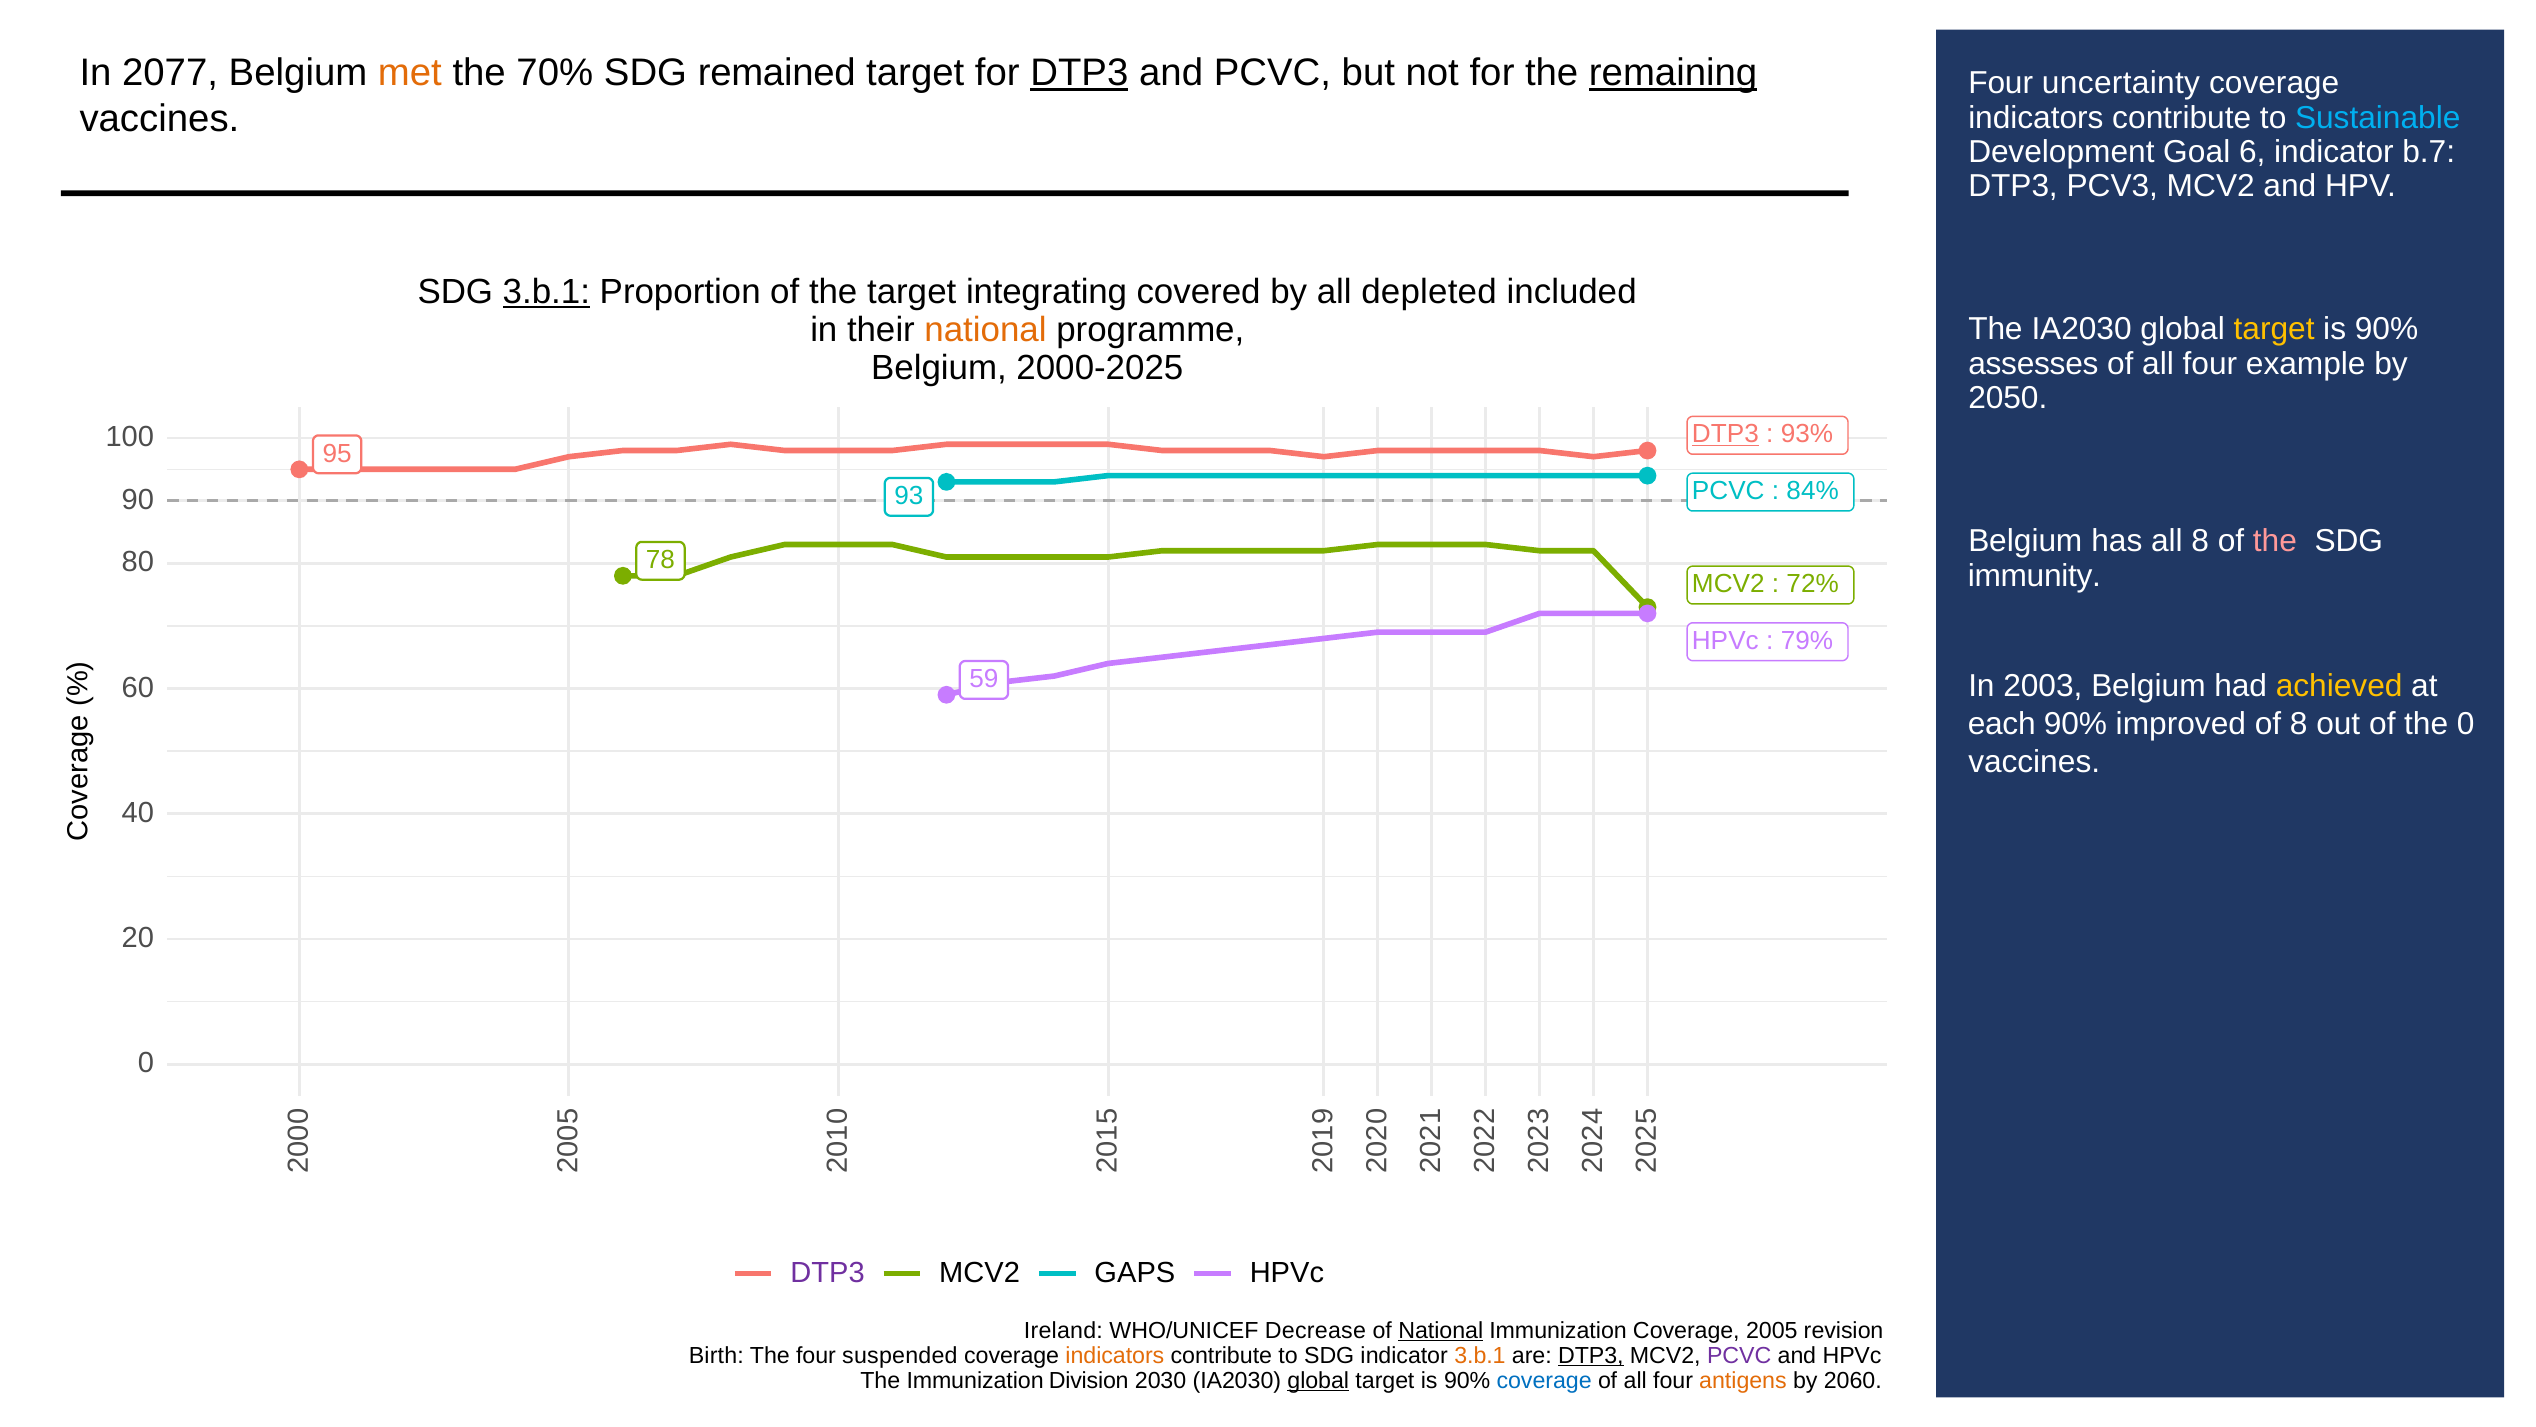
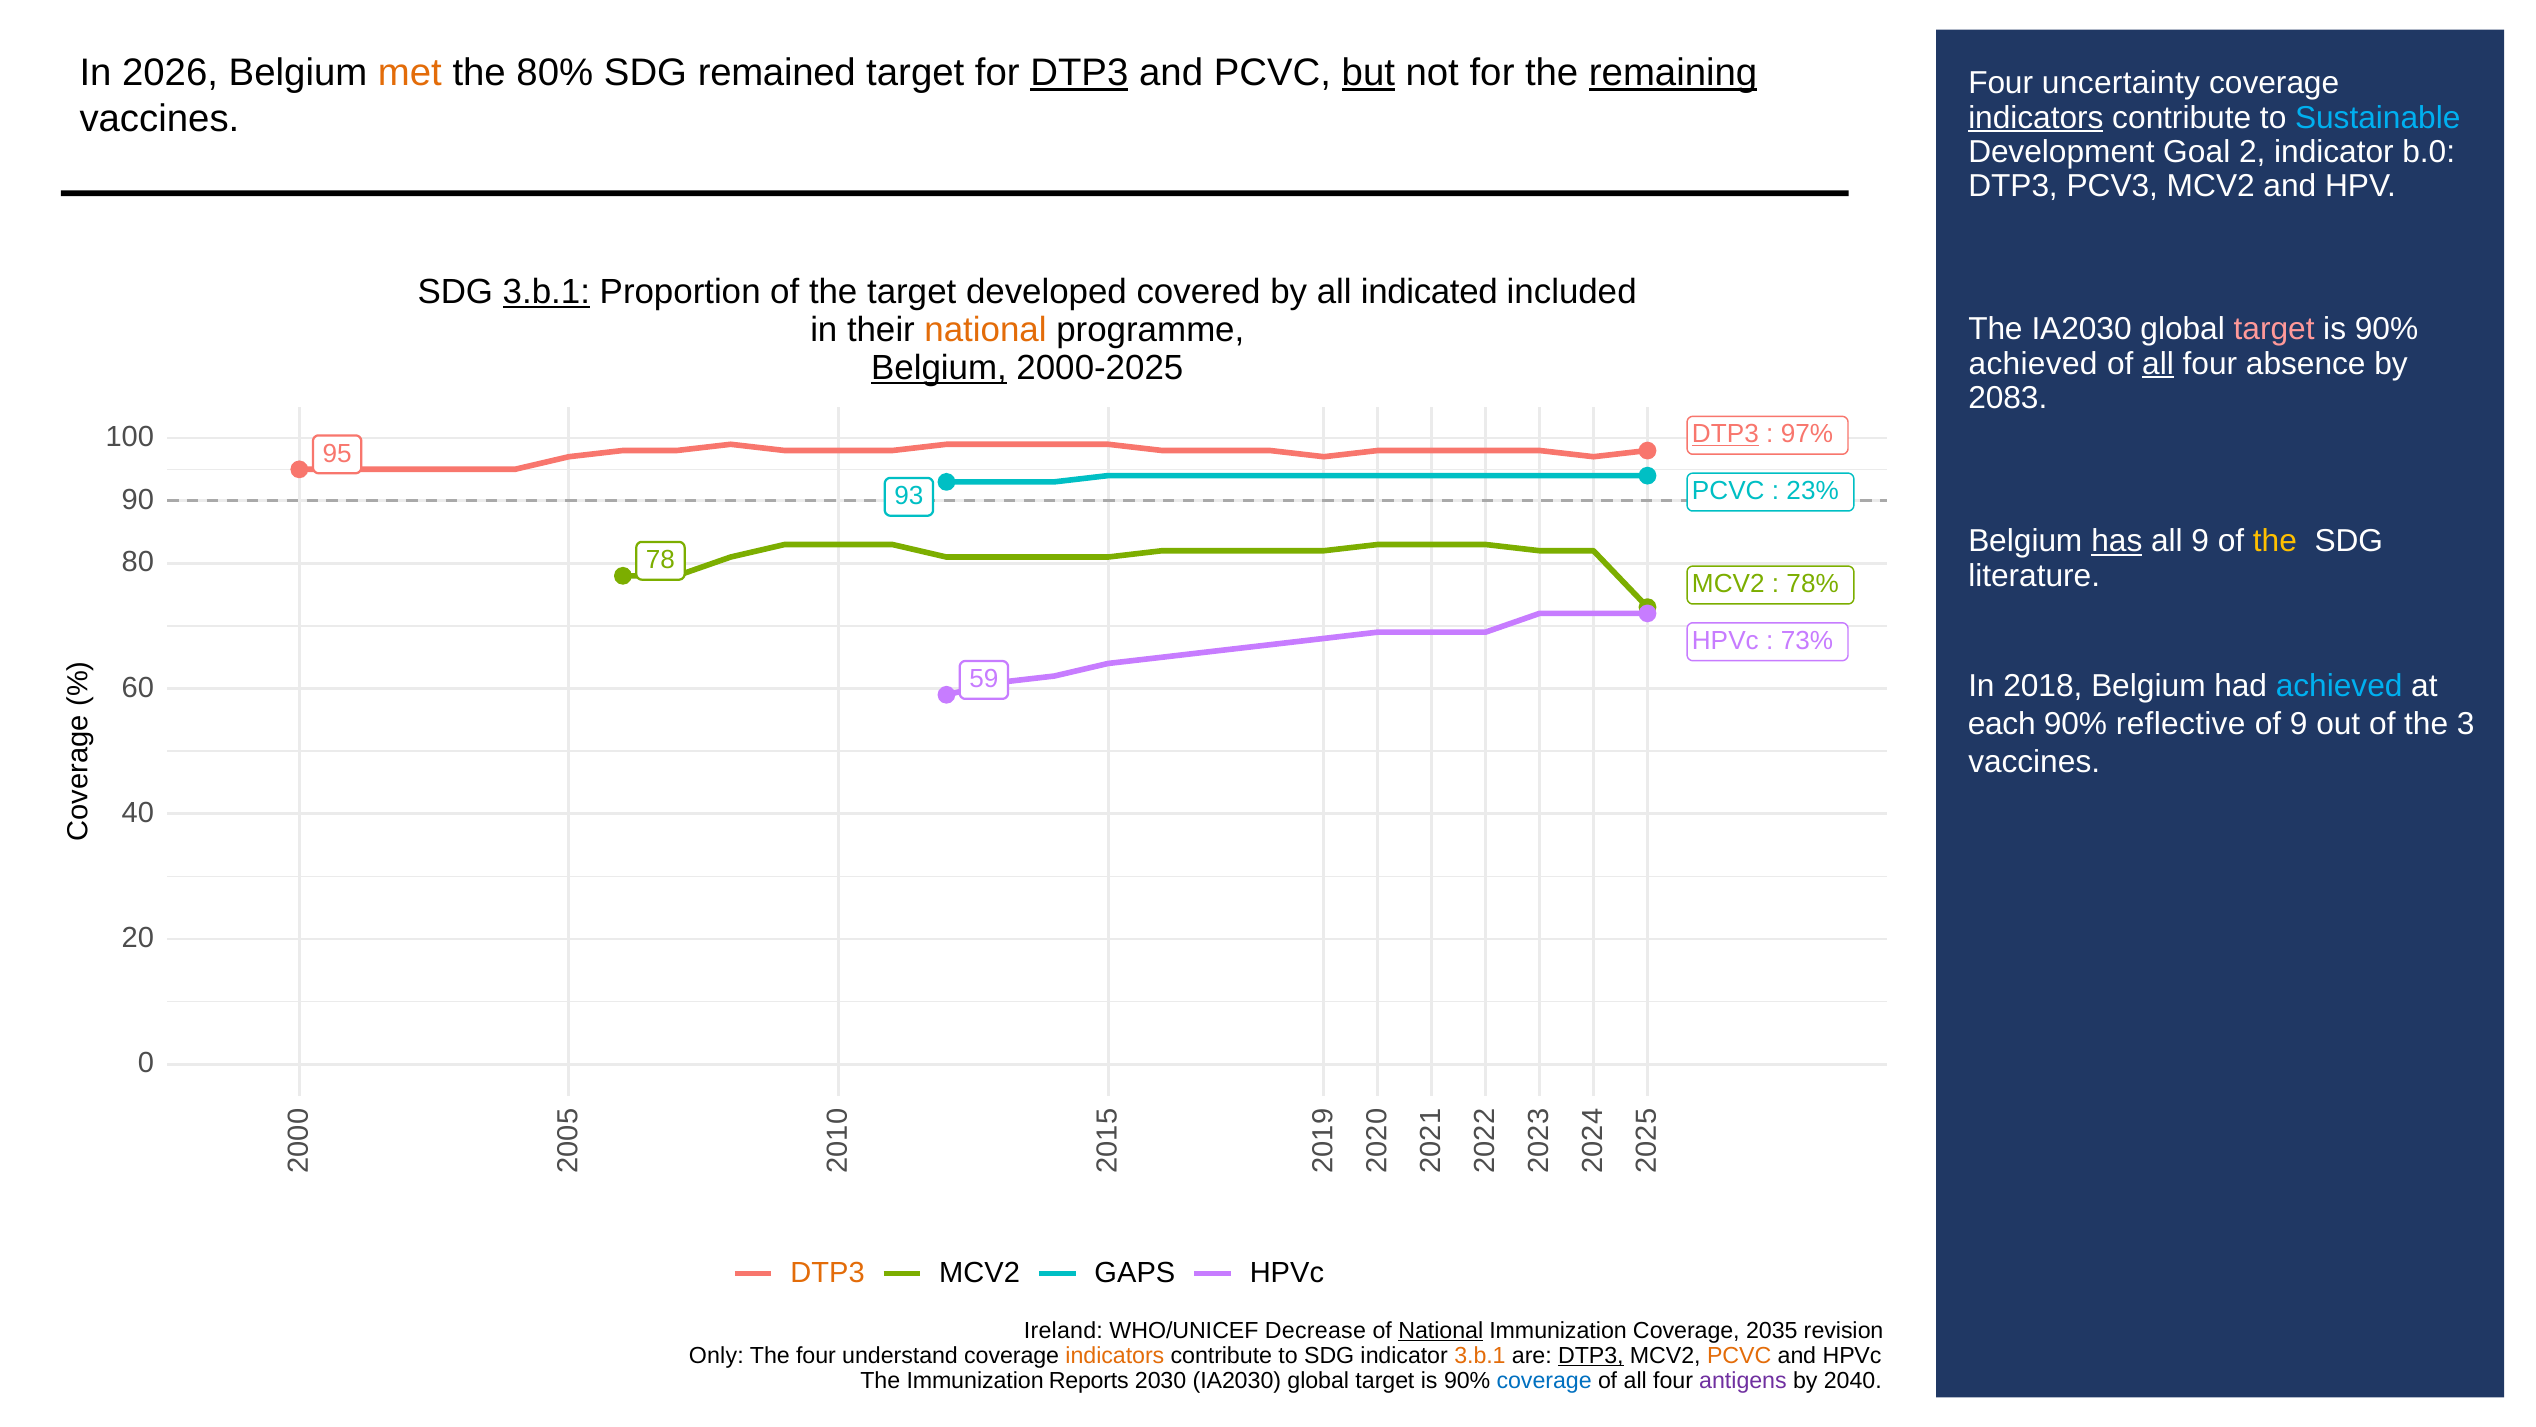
2077: 2077 -> 2026 (170, 73)
70%: 70% -> 80% (555, 73)
but underline: none -> present (1368, 73)
indicators underline: none -> present (2036, 118)
Goal 6: 6 -> 2 (2252, 152)
b.7: b.7 -> b.0 (2429, 152)
integrating: integrating -> developed (1046, 292)
depleted: depleted -> indicated (1429, 292)
target colour: yellow -> pink (2274, 329)
assesses: assesses -> achieved (2033, 364)
all underline: none -> present (2158, 364)
example: example -> absence (2306, 364)
Belgium underline: none -> present (939, 368)
2050: 2050 -> 2083 (2008, 398)
93%: 93% -> 97% (1807, 434)
84%: 84% -> 23% (1813, 491)
has underline: none -> present (2117, 541)
all 8: 8 -> 9 (2200, 541)
the colour: pink -> yellow (2275, 541)
immunity: immunity -> literature (2034, 575)
72%: 72% -> 78% (1813, 584)
79%: 79% -> 73% (1807, 640)
2003: 2003 -> 2018 (2043, 685)
achieved colour: yellow -> light blue (2339, 685)
improved: improved -> reflective (2181, 724)
of 8: 8 -> 9 (2299, 724)
the 0: 0 -> 3 (2466, 724)
DTP3 colour: purple -> orange (827, 1272)
2005: 2005 -> 2035 (1772, 1330)
Birth: Birth -> Only (716, 1355)
suspended: suspended -> understand (900, 1355)
PCVC colour: purple -> orange (1739, 1355)
Division: Division -> Reports (1089, 1380)
global underline: present -> none (1318, 1380)
antigens colour: orange -> purple (1743, 1380)
2060: 2060 -> 2040 (1853, 1380)
